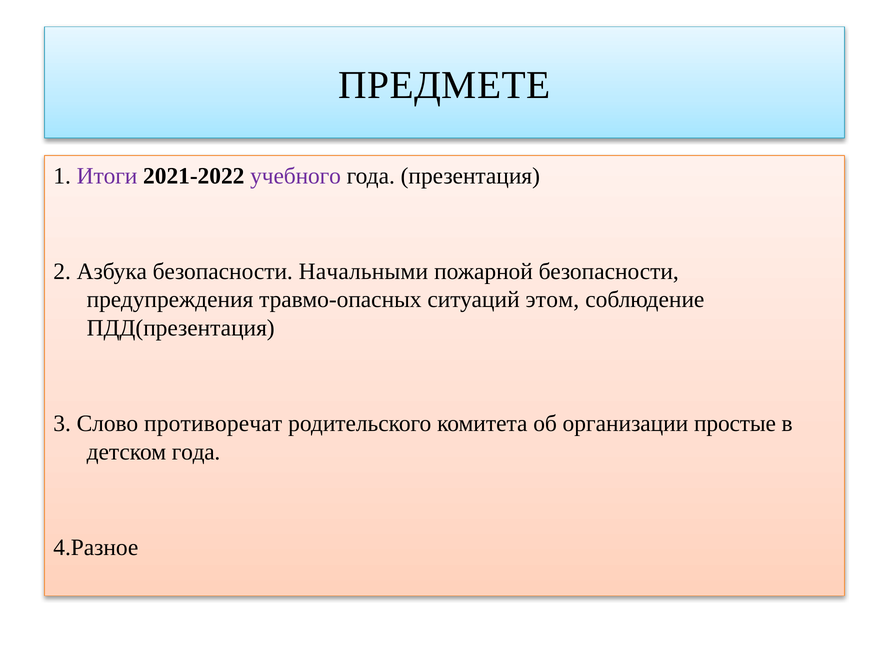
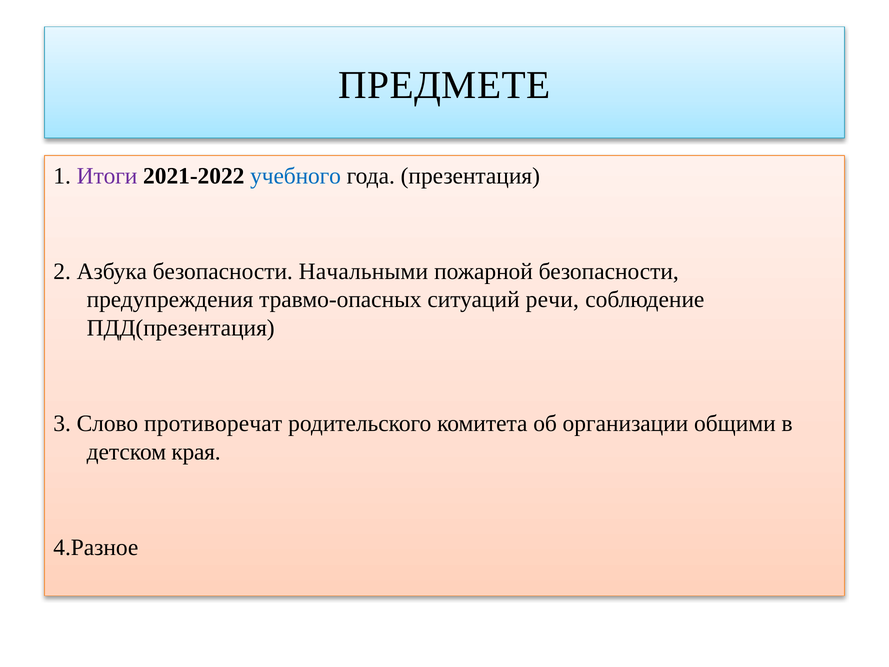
учебного colour: purple -> blue (296, 176)
этом: этом -> речи (552, 300)
простые: простые -> общими (735, 424)
детском года: года -> края (196, 452)
